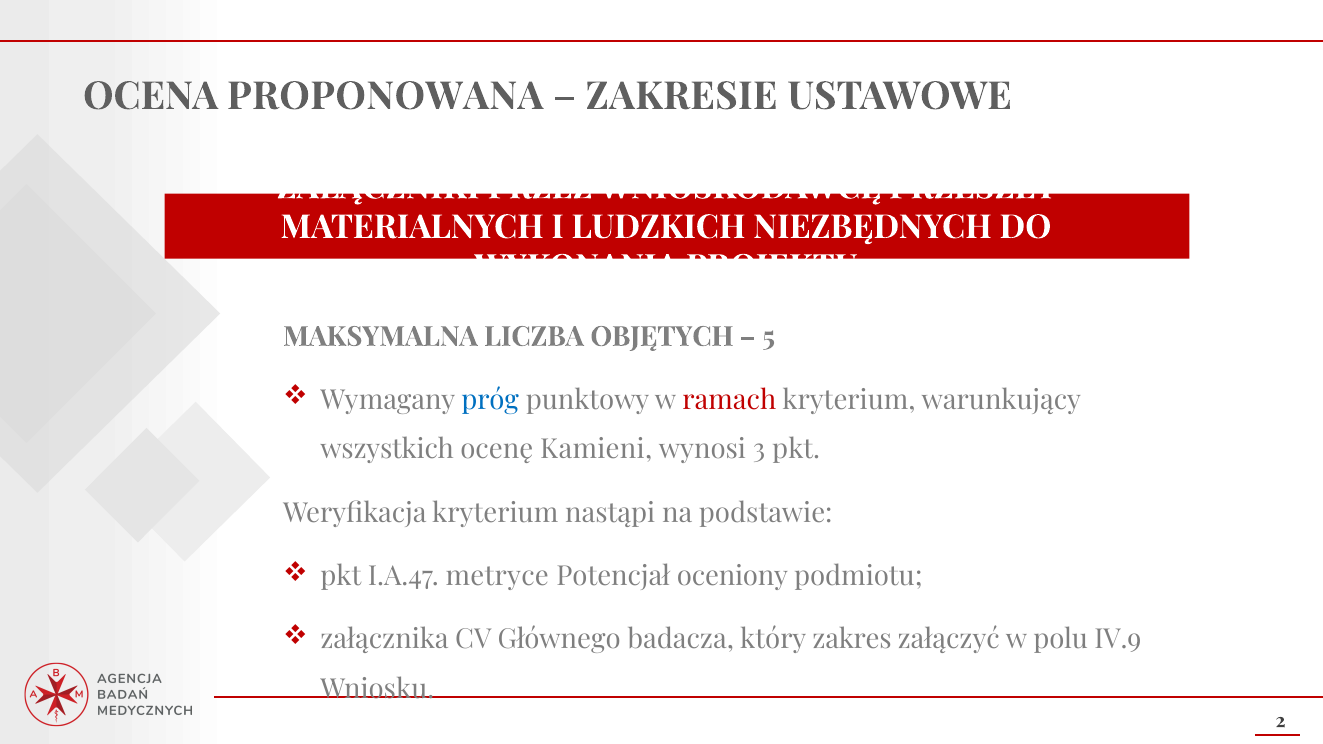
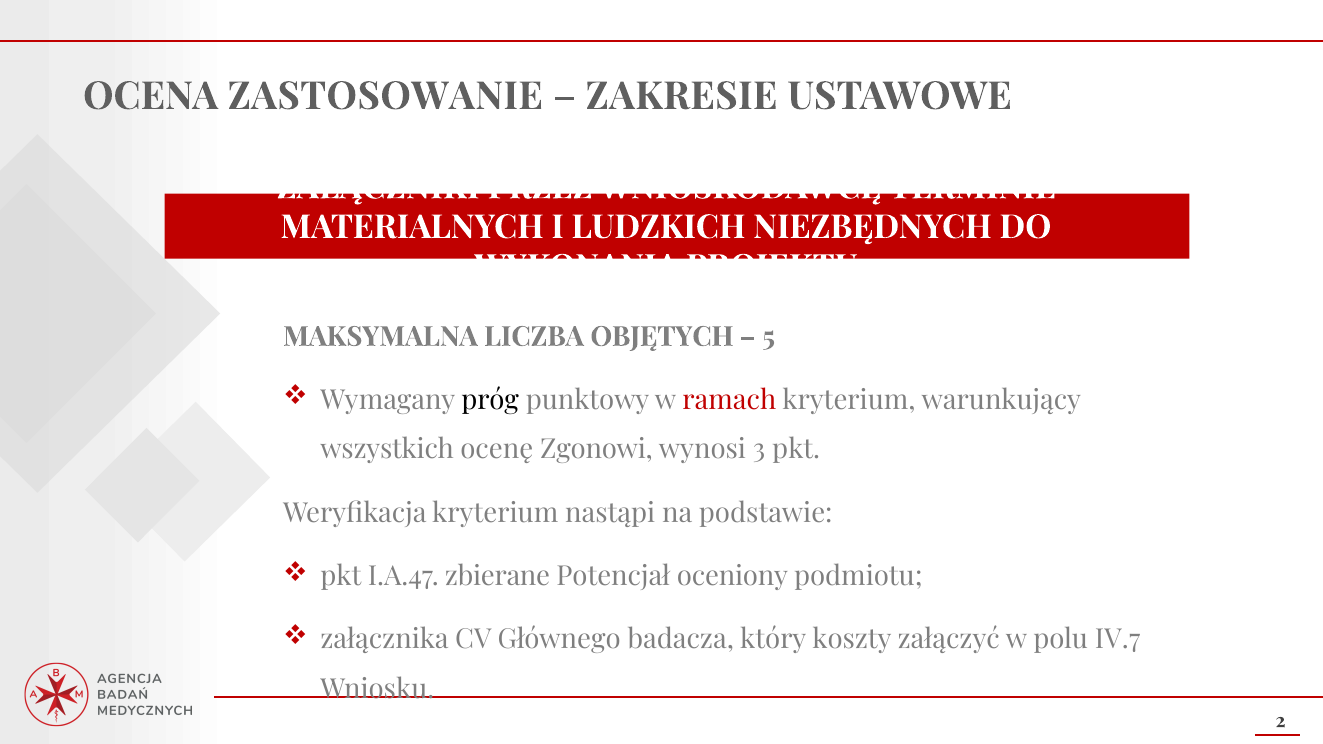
PROPONOWANA: PROPONOWANA -> ZASTOSOWANIE (385, 96)
PRZESZŁY: PRZESZŁY -> TERMINIE (973, 187)
próg colour: blue -> black (490, 400)
Kamieni: Kamieni -> Zgonowi (596, 450)
metryce: metryce -> zbierane (498, 577)
zakres: zakres -> koszty (852, 640)
IV.9: IV.9 -> IV.7 (1118, 640)
